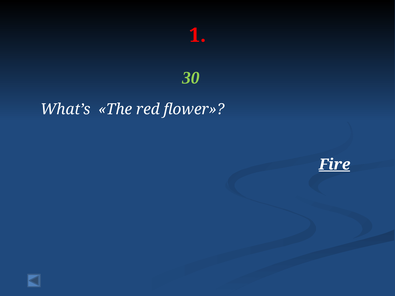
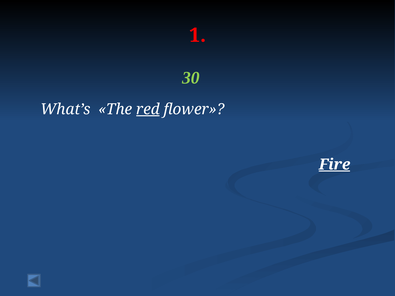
red underline: none -> present (148, 109)
